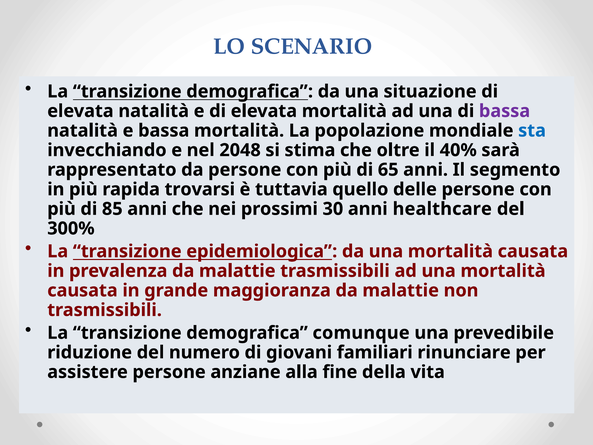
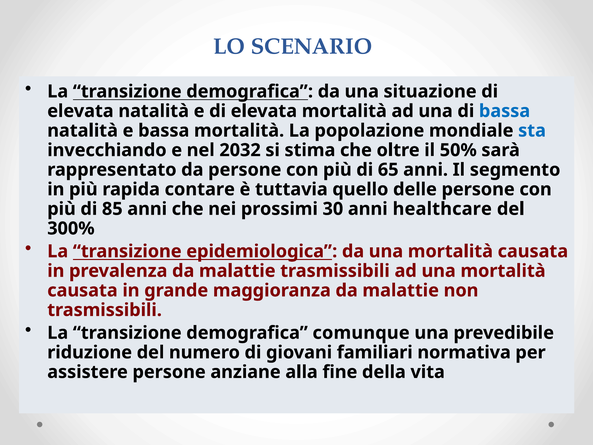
bassa colour: purple -> blue (505, 111)
2048: 2048 -> 2032 (240, 150)
40%: 40% -> 50% (458, 150)
trovarsi: trovarsi -> contare (200, 189)
rinunciare: rinunciare -> normativa (464, 352)
